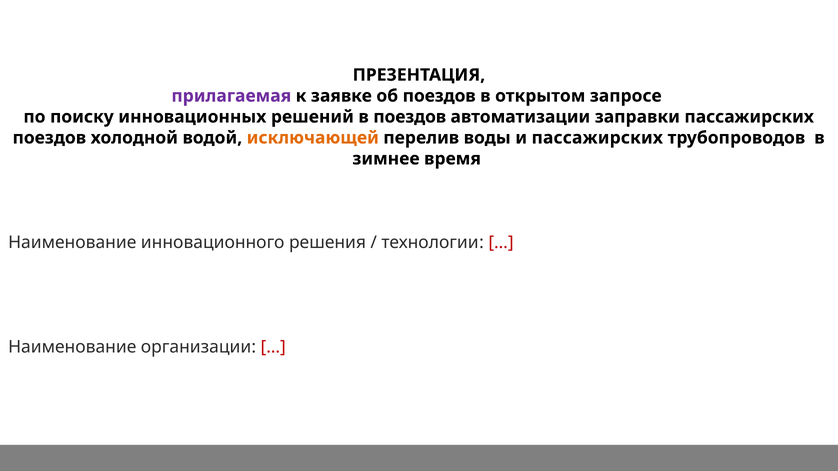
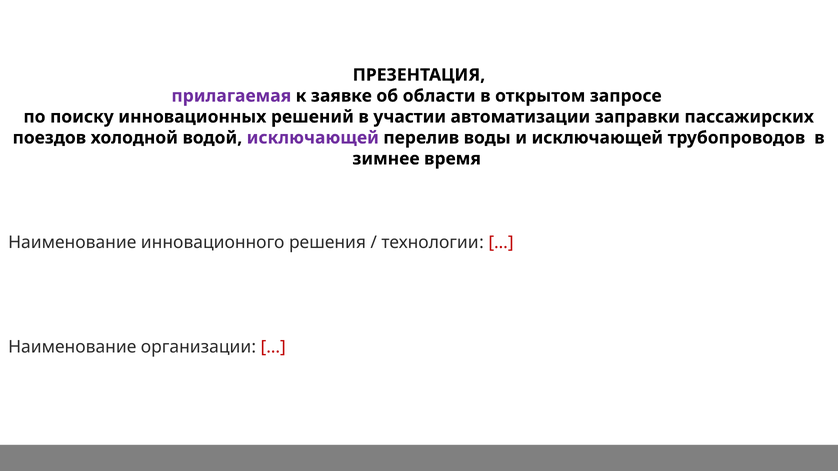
об поездов: поездов -> области (439, 96)
в поездов: поездов -> участии (410, 117)
исключающей colour: orange -> purple (313, 138)
и пассажирских: пассажирских -> исключающей (597, 138)
